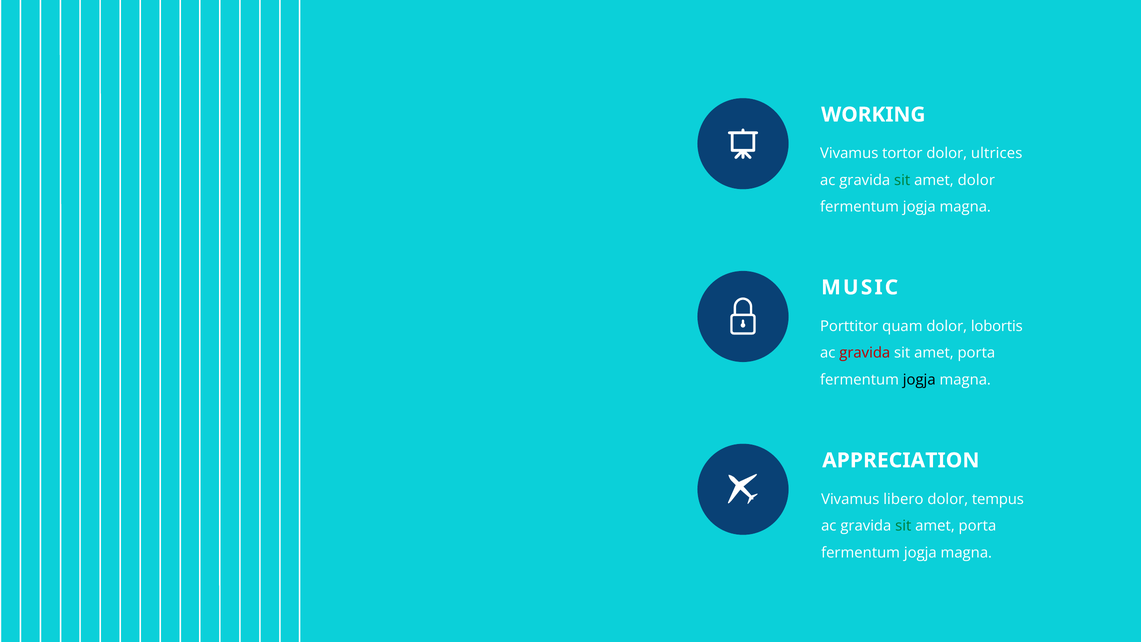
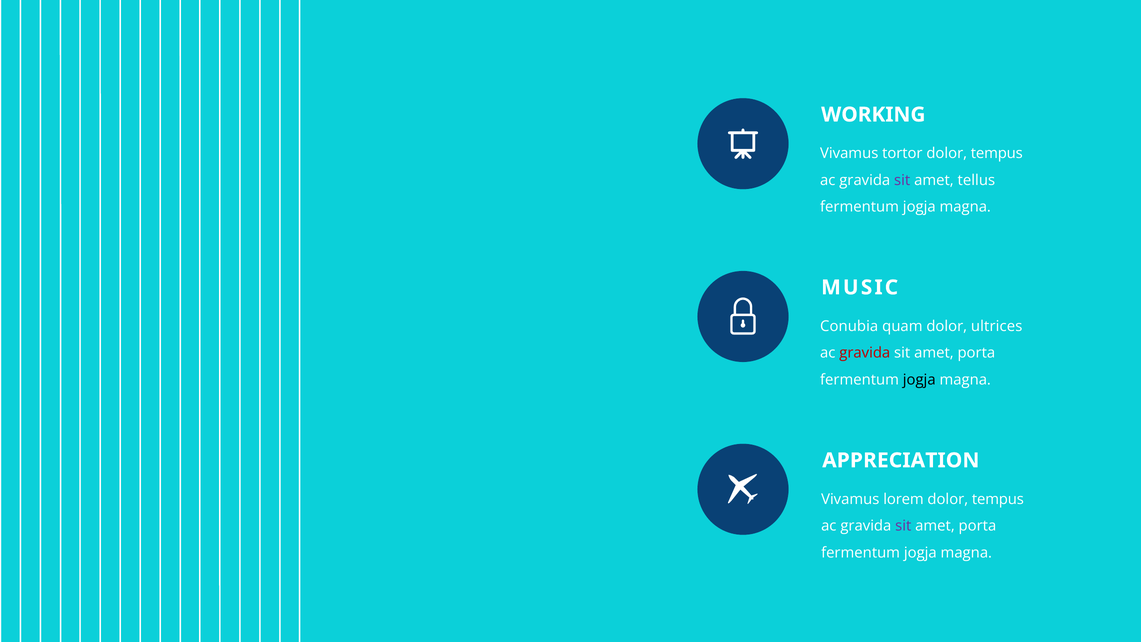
ultrices: ultrices -> tempus (997, 153)
sit colour: green -> purple (902, 180)
amet dolor: dolor -> tellus (976, 180)
Porttitor: Porttitor -> Conubia (849, 326)
lobortis: lobortis -> ultrices (997, 326)
libero: libero -> lorem (903, 499)
sit colour: green -> purple (903, 526)
